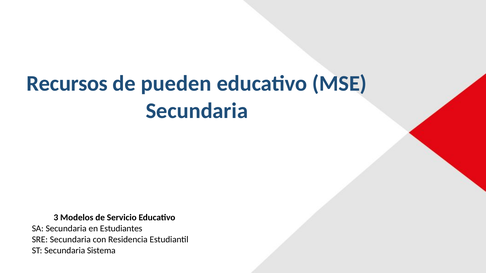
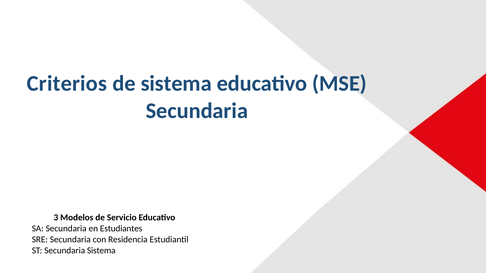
Recursos: Recursos -> Criterios (67, 84)
de pueden: pueden -> sistema (176, 84)
